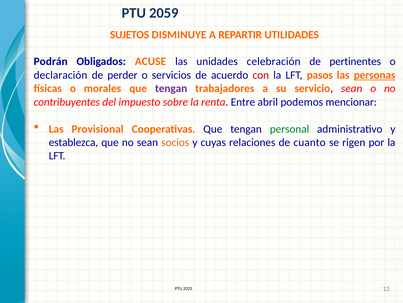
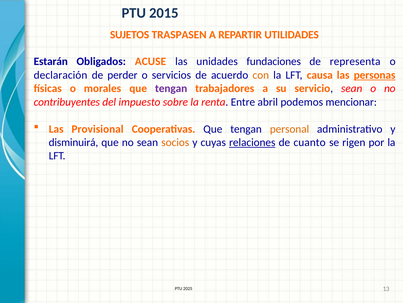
2059: 2059 -> 2015 (164, 13)
DISMINUYE: DISMINUYE -> TRASPASEN (179, 35)
Podrán: Podrán -> Estarán (51, 61)
celebración: celebración -> fundaciones (274, 61)
pertinentes: pertinentes -> representa (355, 61)
con colour: red -> orange (261, 75)
pasos: pasos -> causa (320, 75)
personal colour: green -> orange (290, 129)
establezca: establezca -> disminuirá (73, 142)
relaciones underline: none -> present (252, 142)
